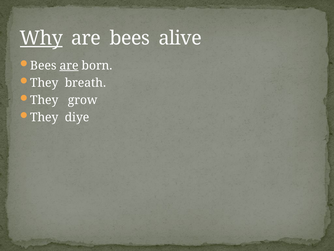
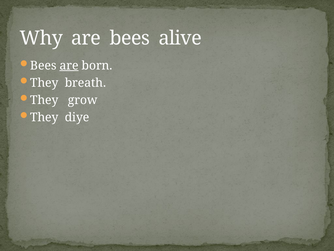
Why underline: present -> none (41, 38)
